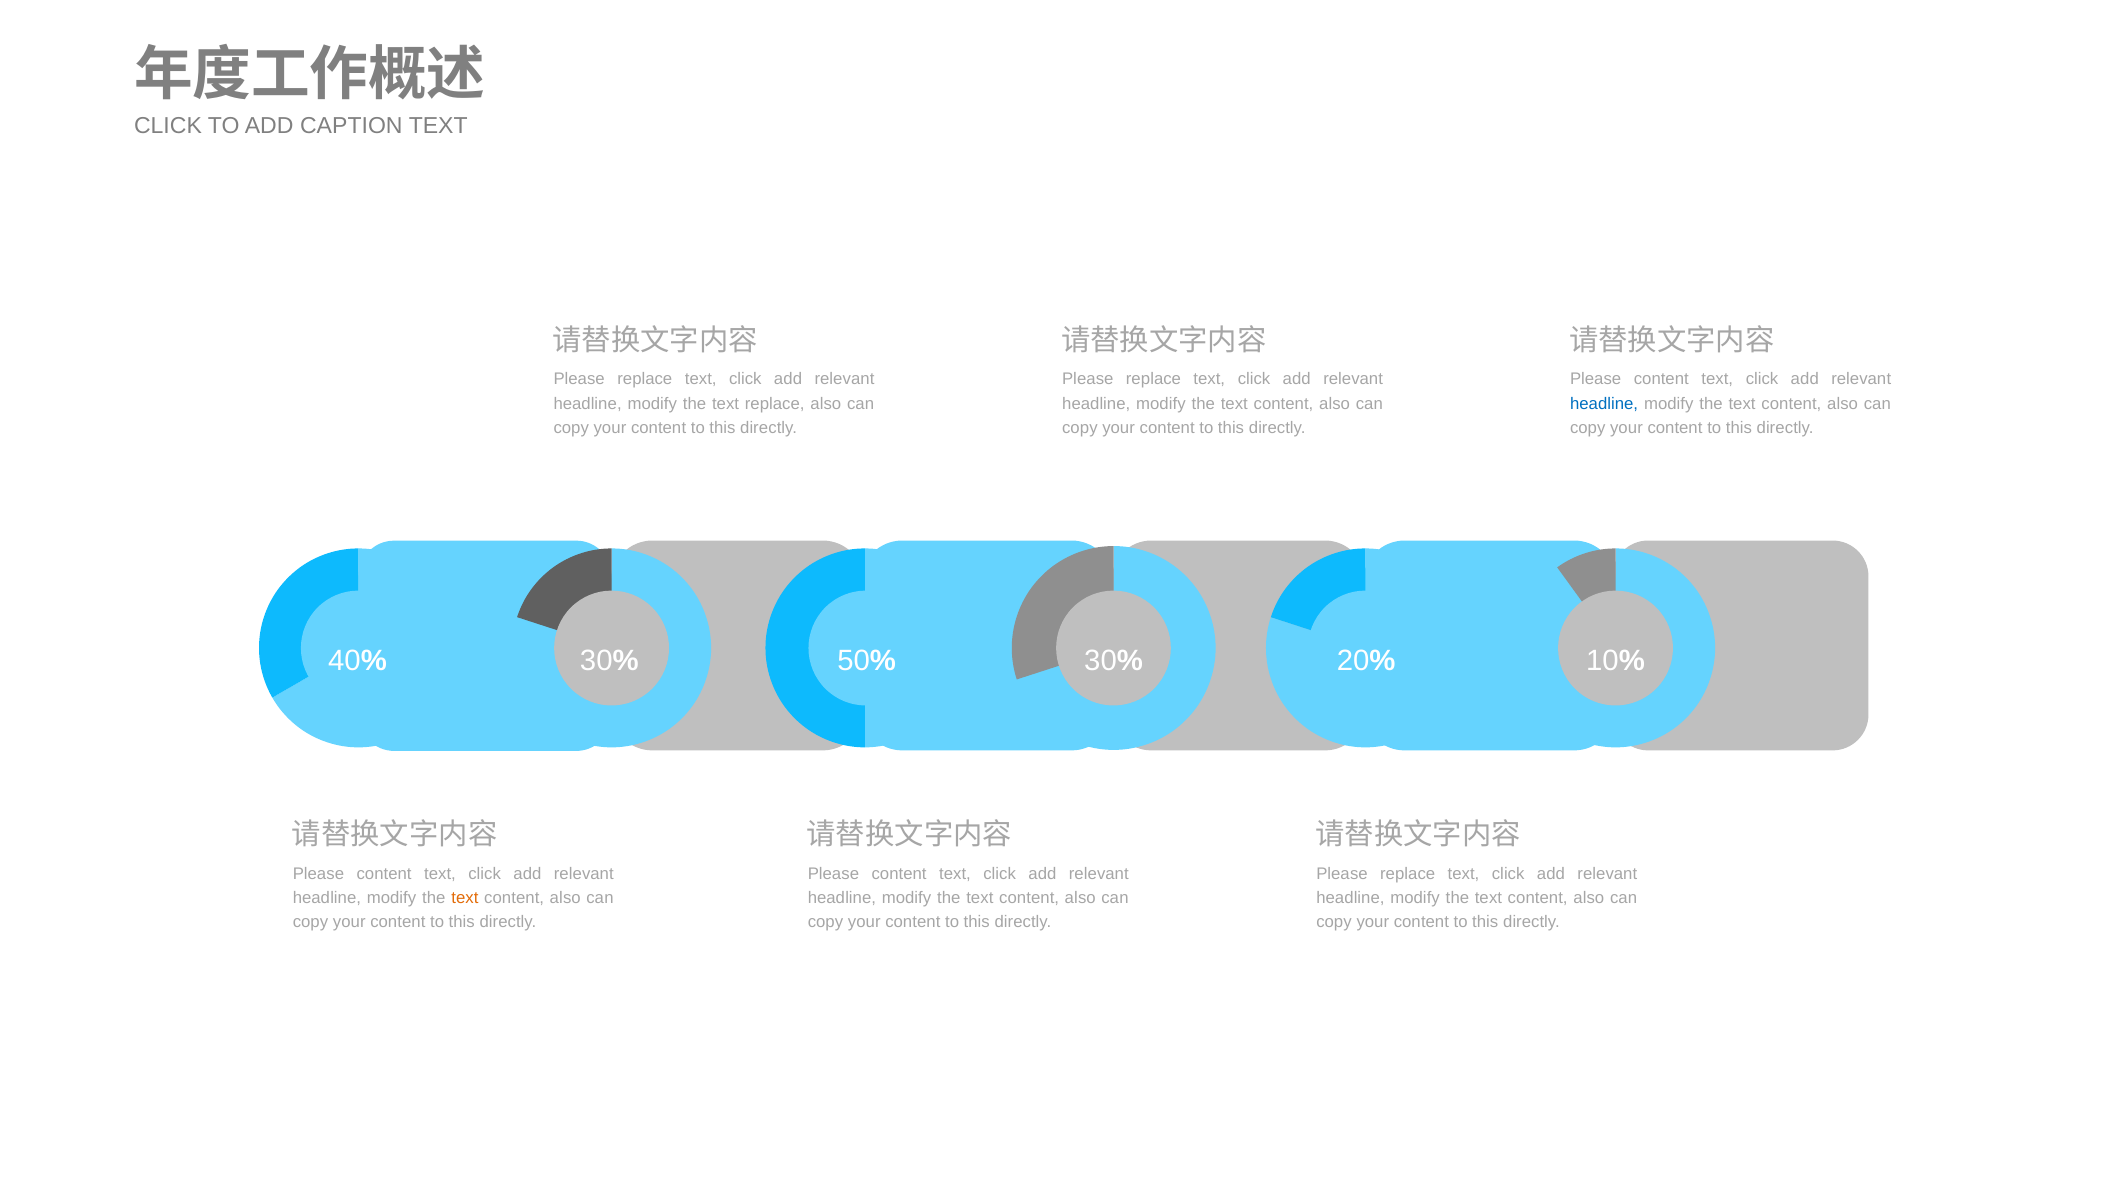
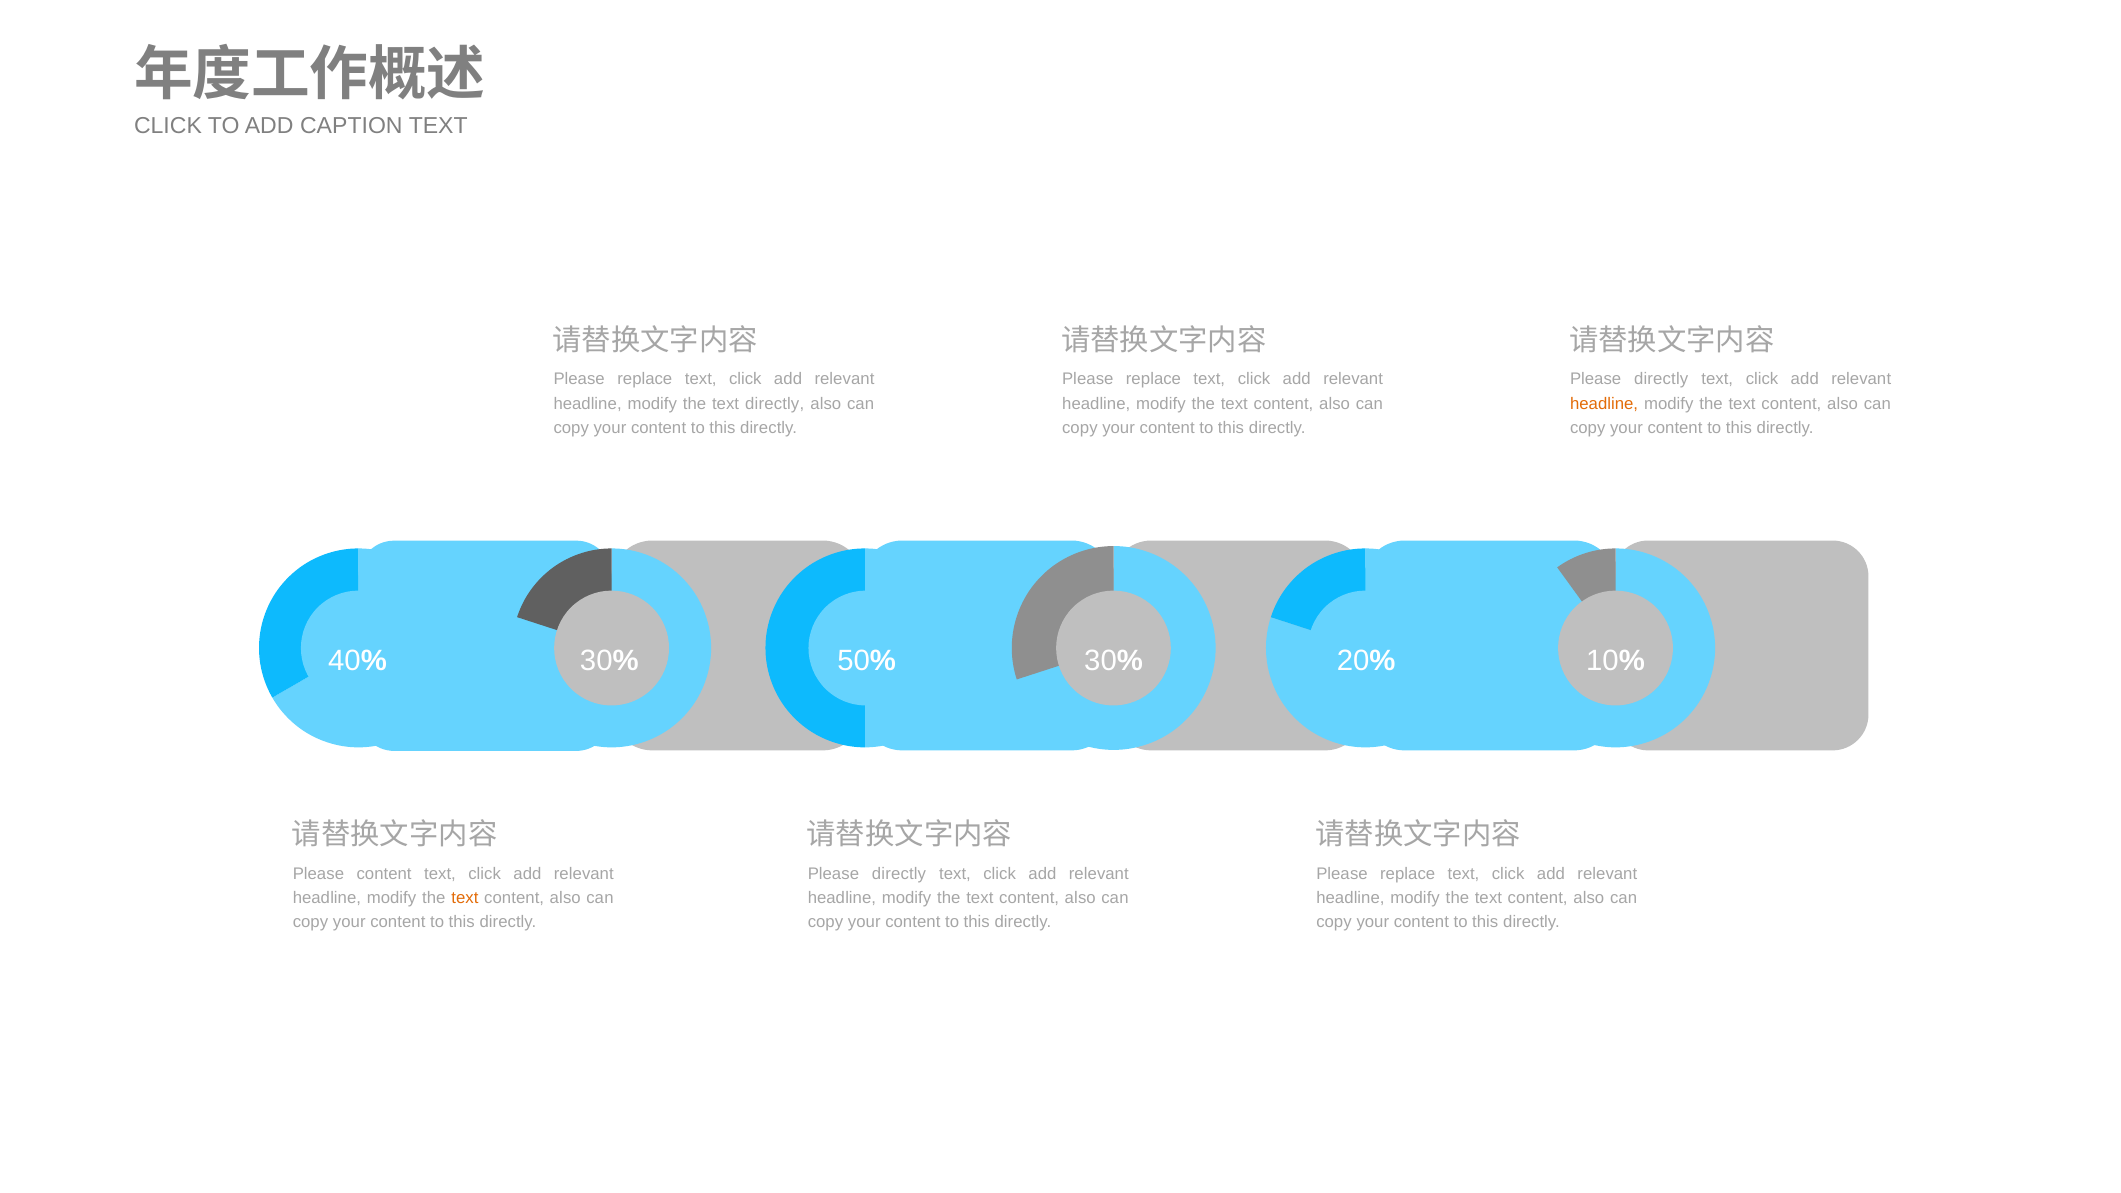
content: content -> directly (1661, 379)
text replace: replace -> directly (775, 403)
headline colour: blue -> orange (1604, 403)
content: content -> directly (899, 874)
